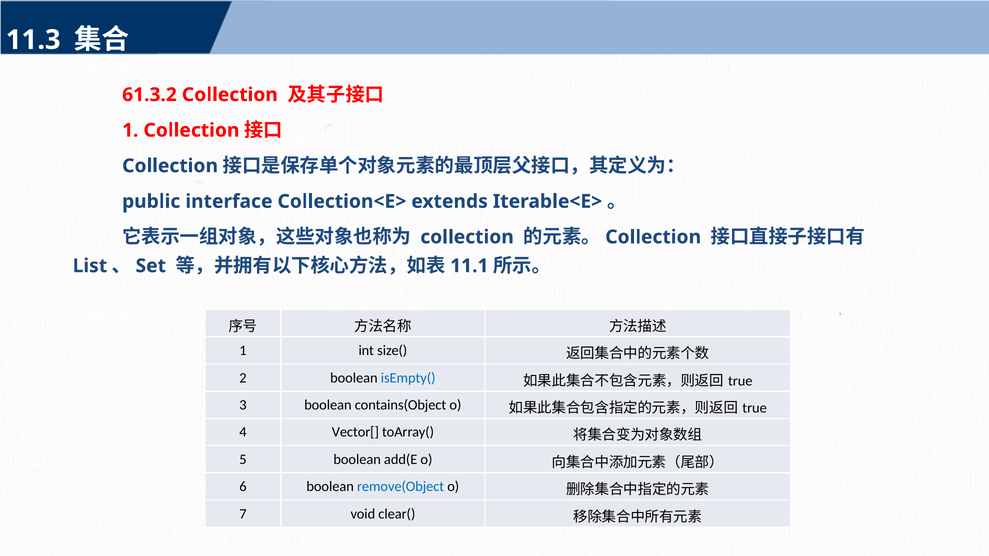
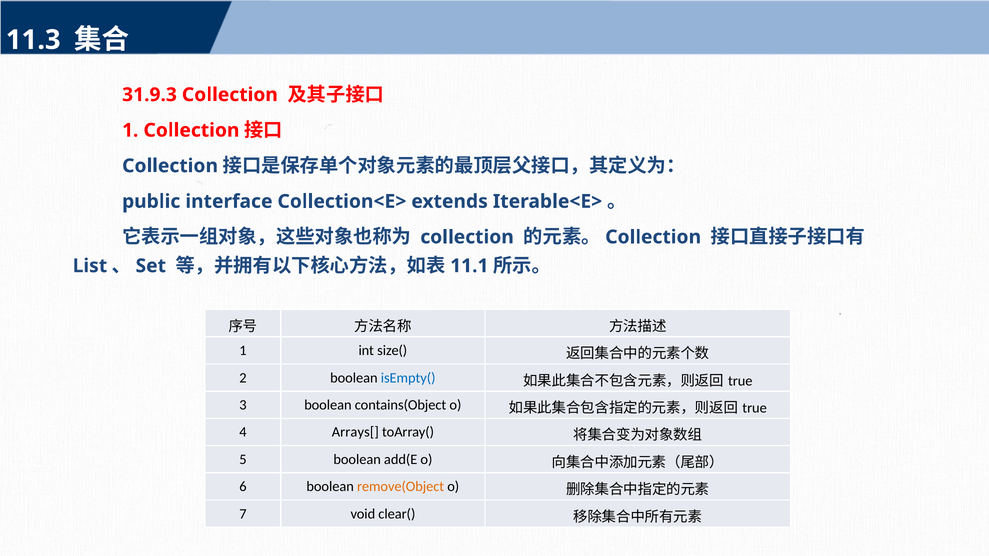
61.3.2: 61.3.2 -> 31.9.3 (149, 95)
Vector[: Vector[ -> Arrays[ (355, 432)
remove(Object colour: blue -> orange (401, 487)
